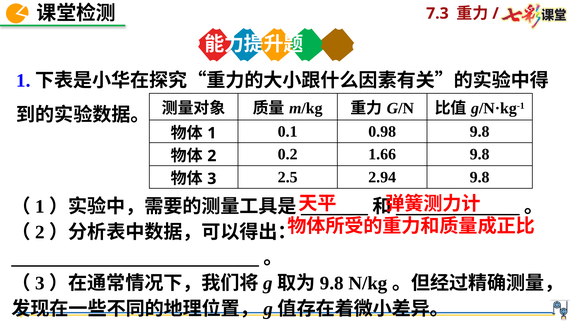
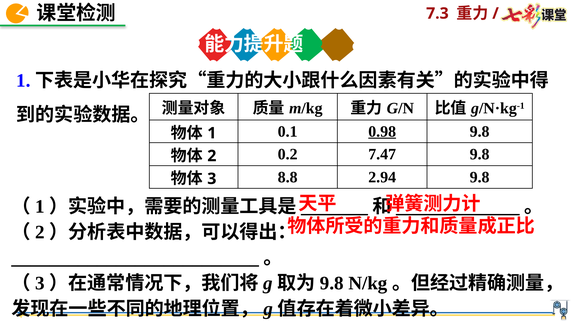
0.98 underline: none -> present (382, 132)
1.66: 1.66 -> 7.47 (382, 154)
2.5: 2.5 -> 8.8 (288, 177)
